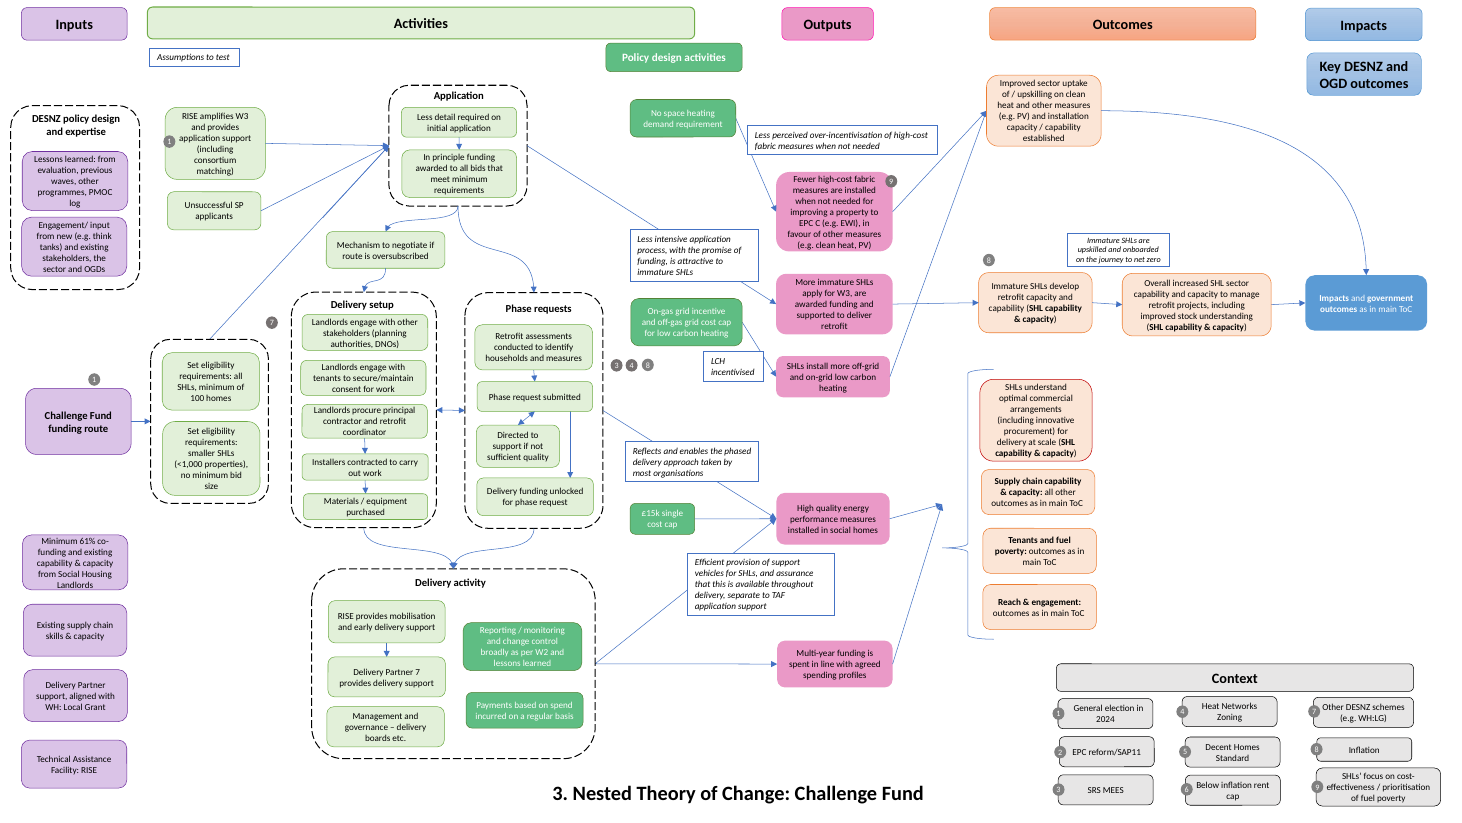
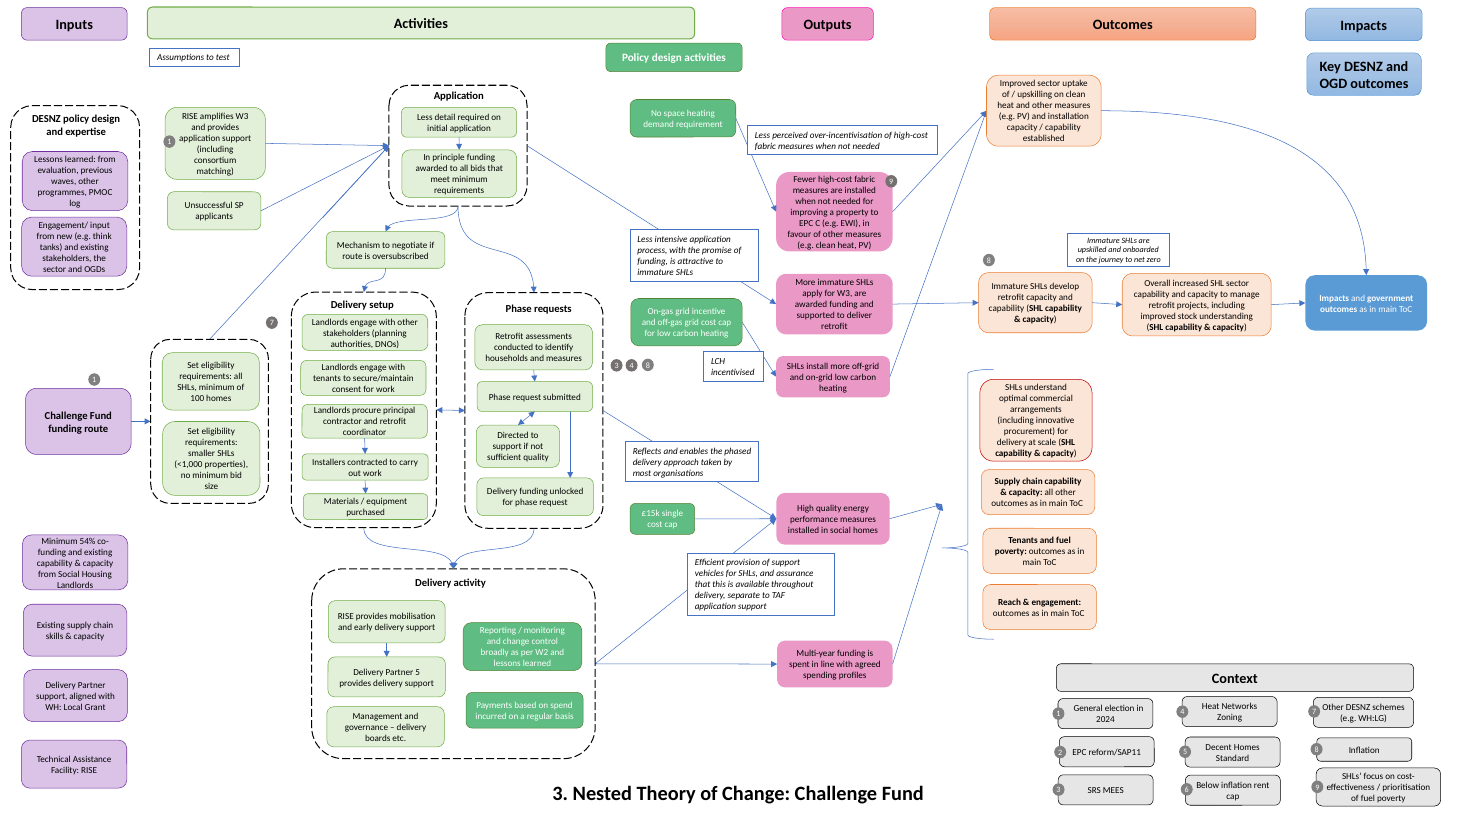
61%: 61% -> 54% (88, 541)
Partner 7: 7 -> 5 (418, 672)
